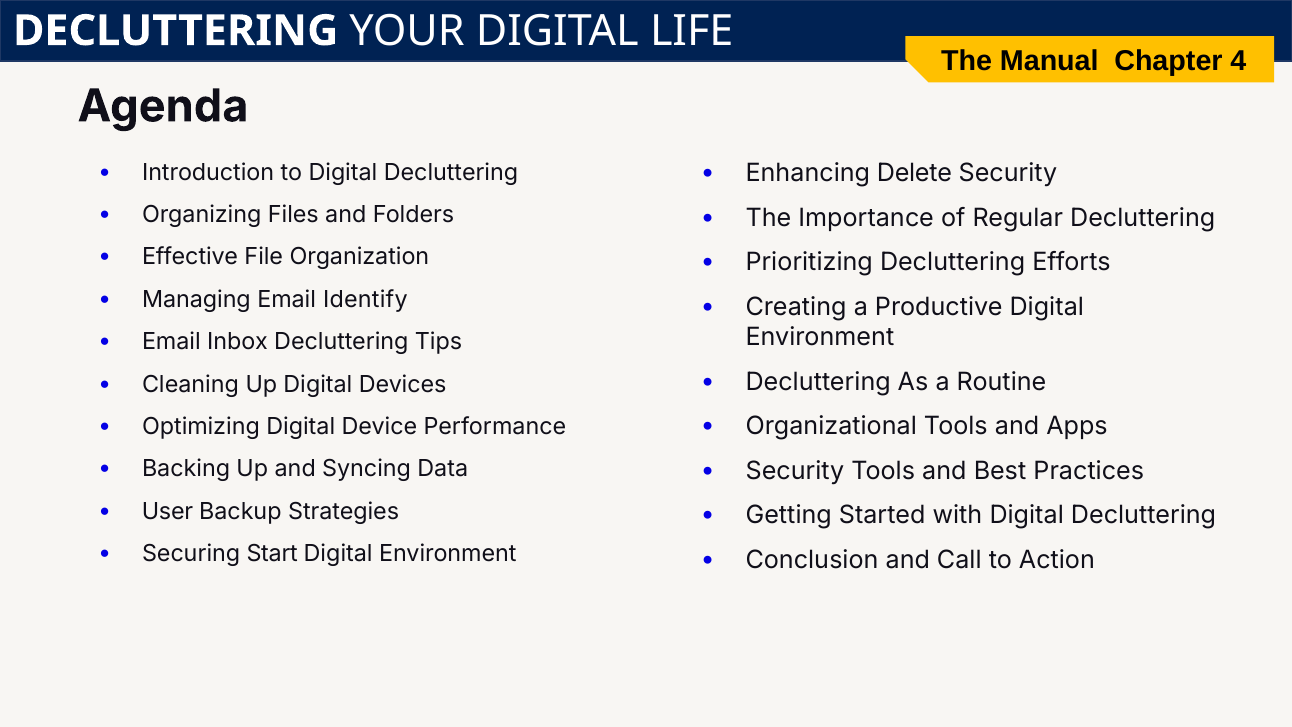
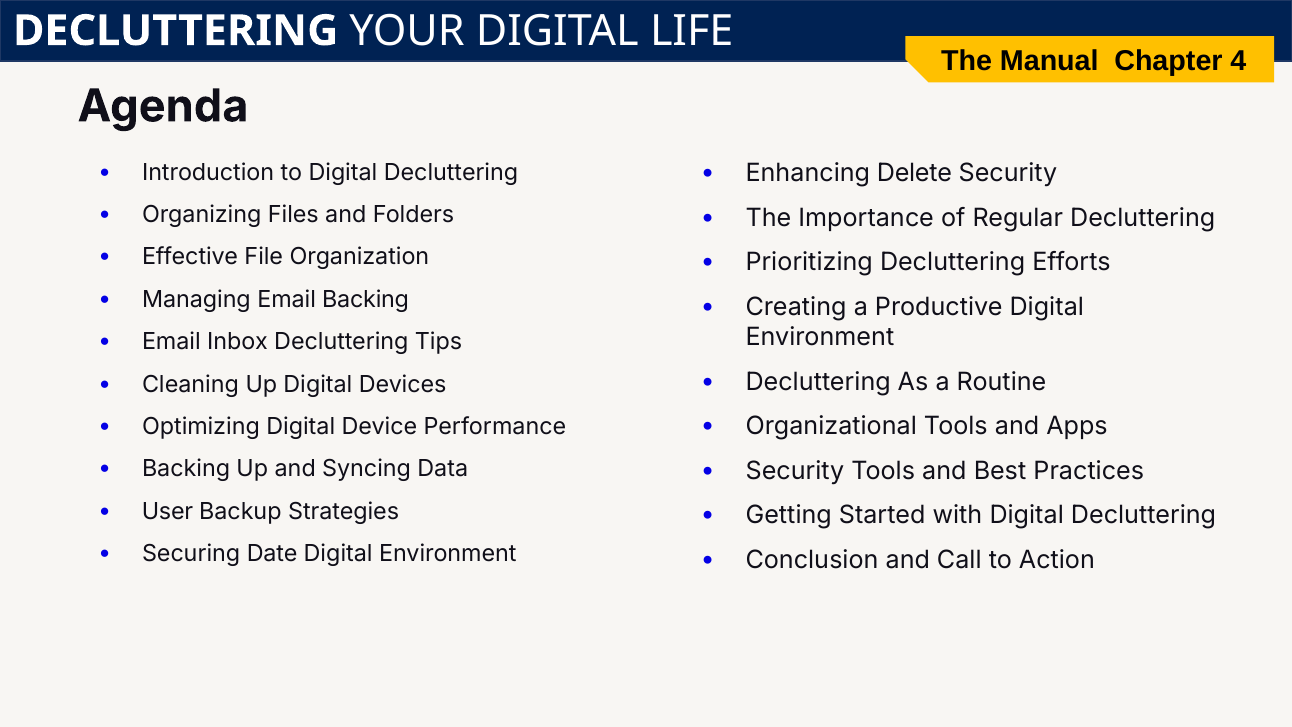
Email Identify: Identify -> Backing (366, 299)
Start: Start -> Date (272, 554)
